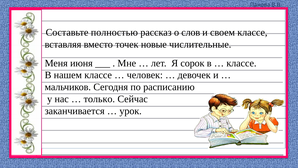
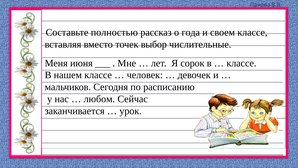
слов: слов -> года (191, 32)
новые: новые -> выбор (154, 44)
только: только -> любом (99, 99)
